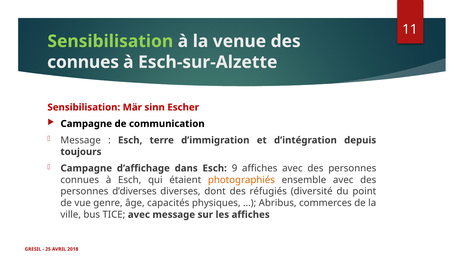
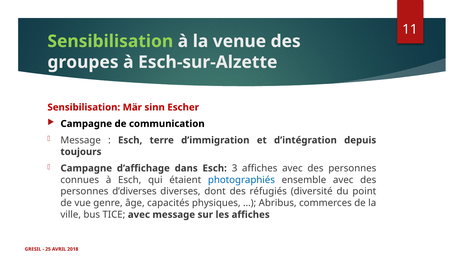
connues: connues -> groupes (83, 62)
9: 9 -> 3 (235, 168)
photographiés colour: orange -> blue (241, 180)
